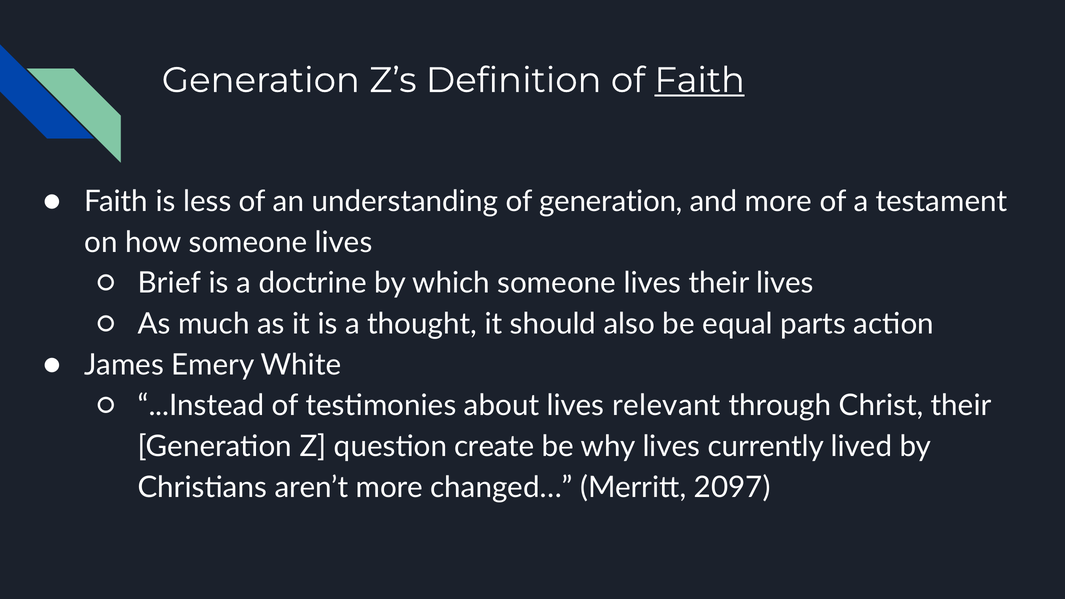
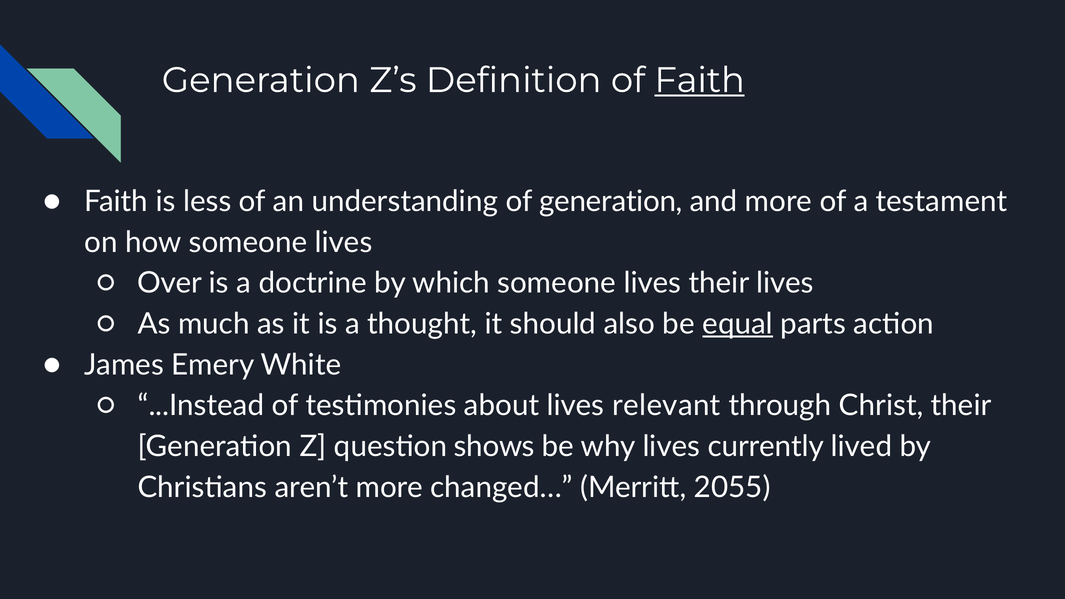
Brief: Brief -> Over (170, 283)
equal underline: none -> present (738, 324)
create: create -> shows (494, 446)
2097: 2097 -> 2055 (732, 487)
